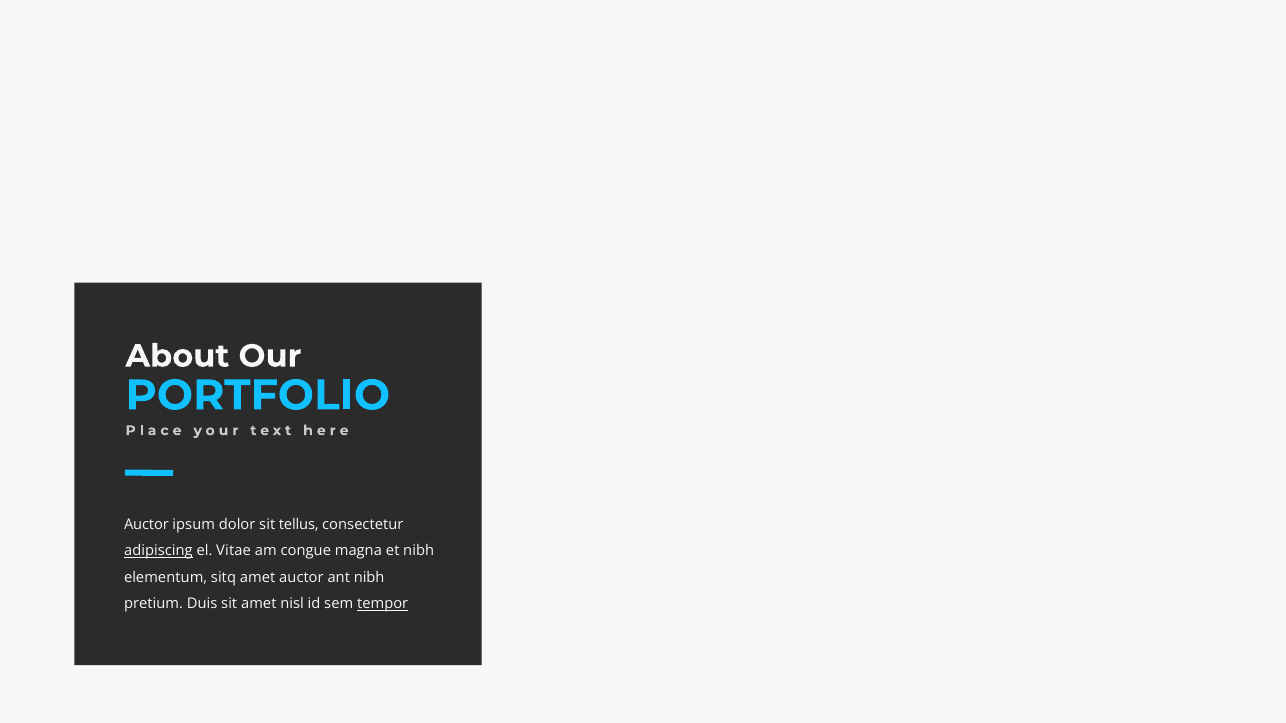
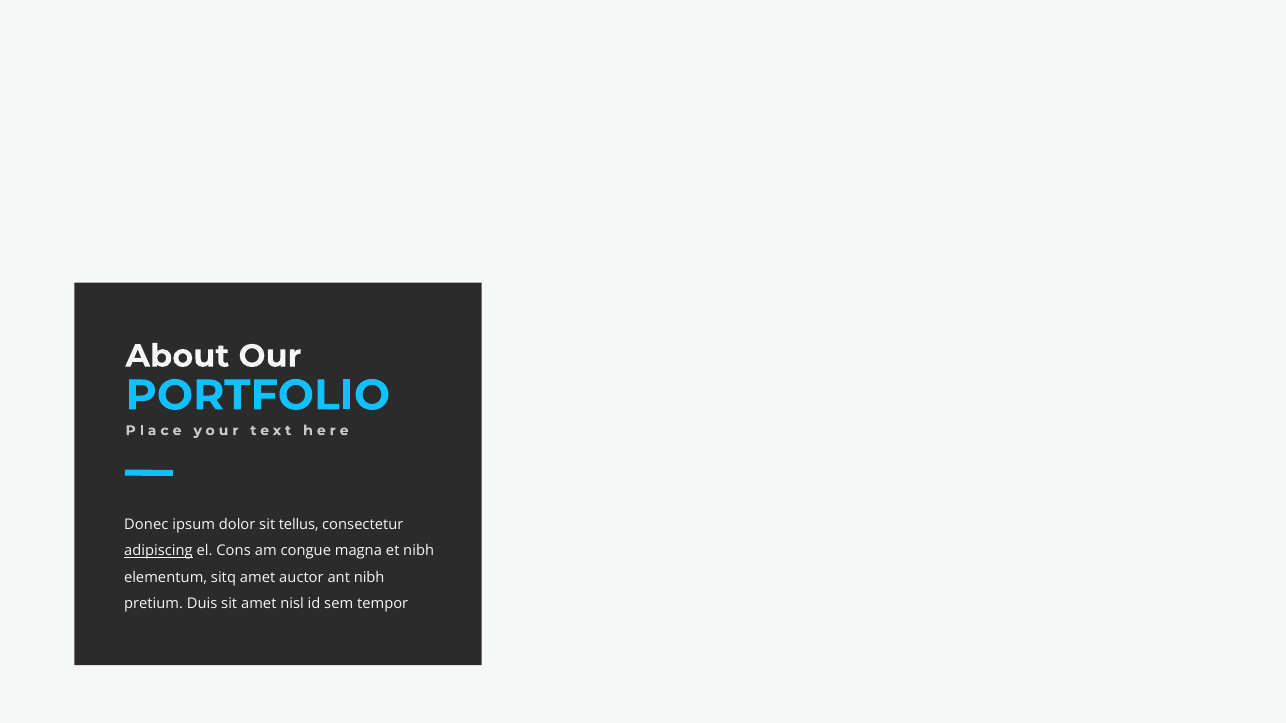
Auctor: Auctor -> Donec (146, 525)
Vitae: Vitae -> Cons (234, 551)
tempor underline: present -> none (383, 604)
